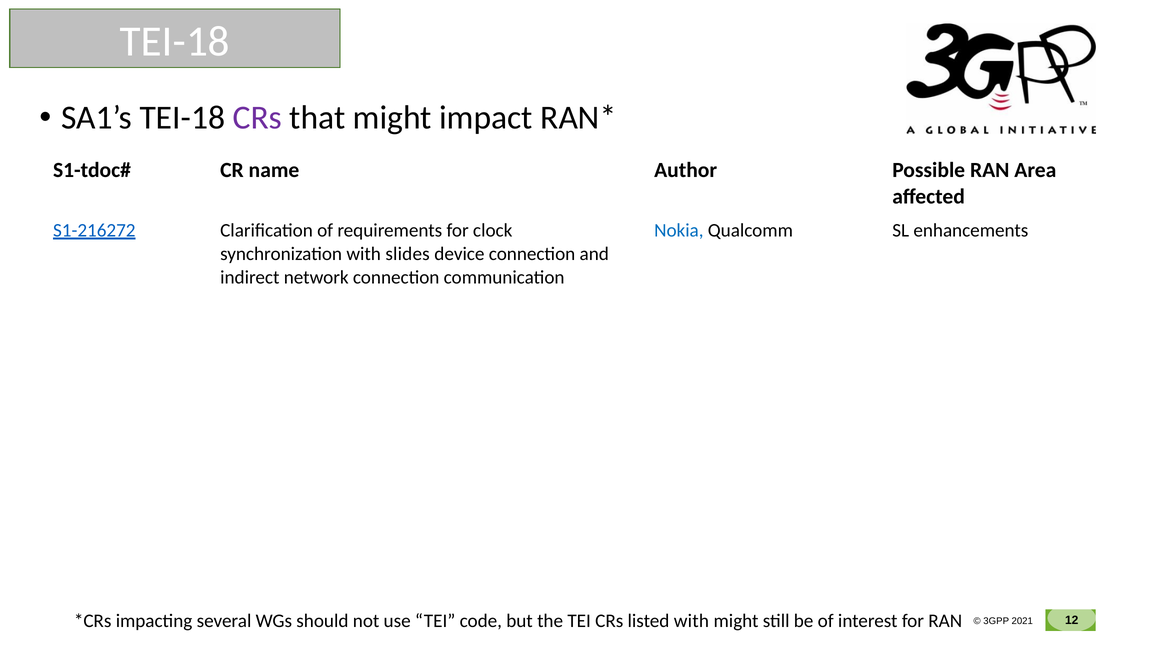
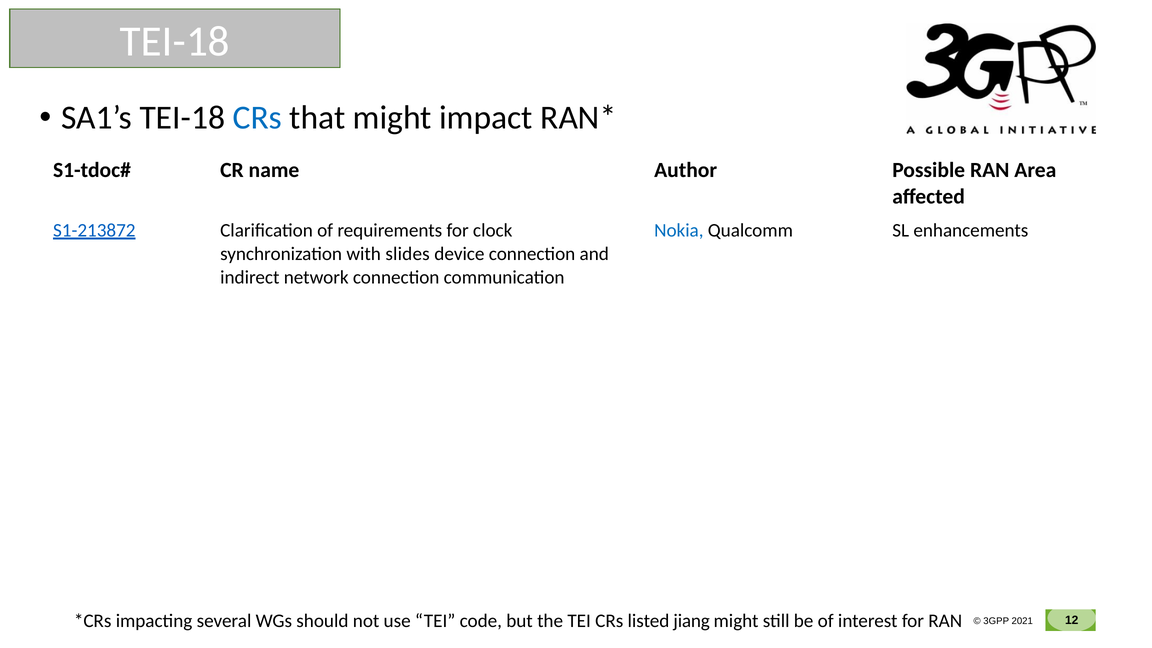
CRs colour: purple -> blue (257, 118)
S1-216272: S1-216272 -> S1-213872 (94, 230)
listed with: with -> jiang (692, 621)
